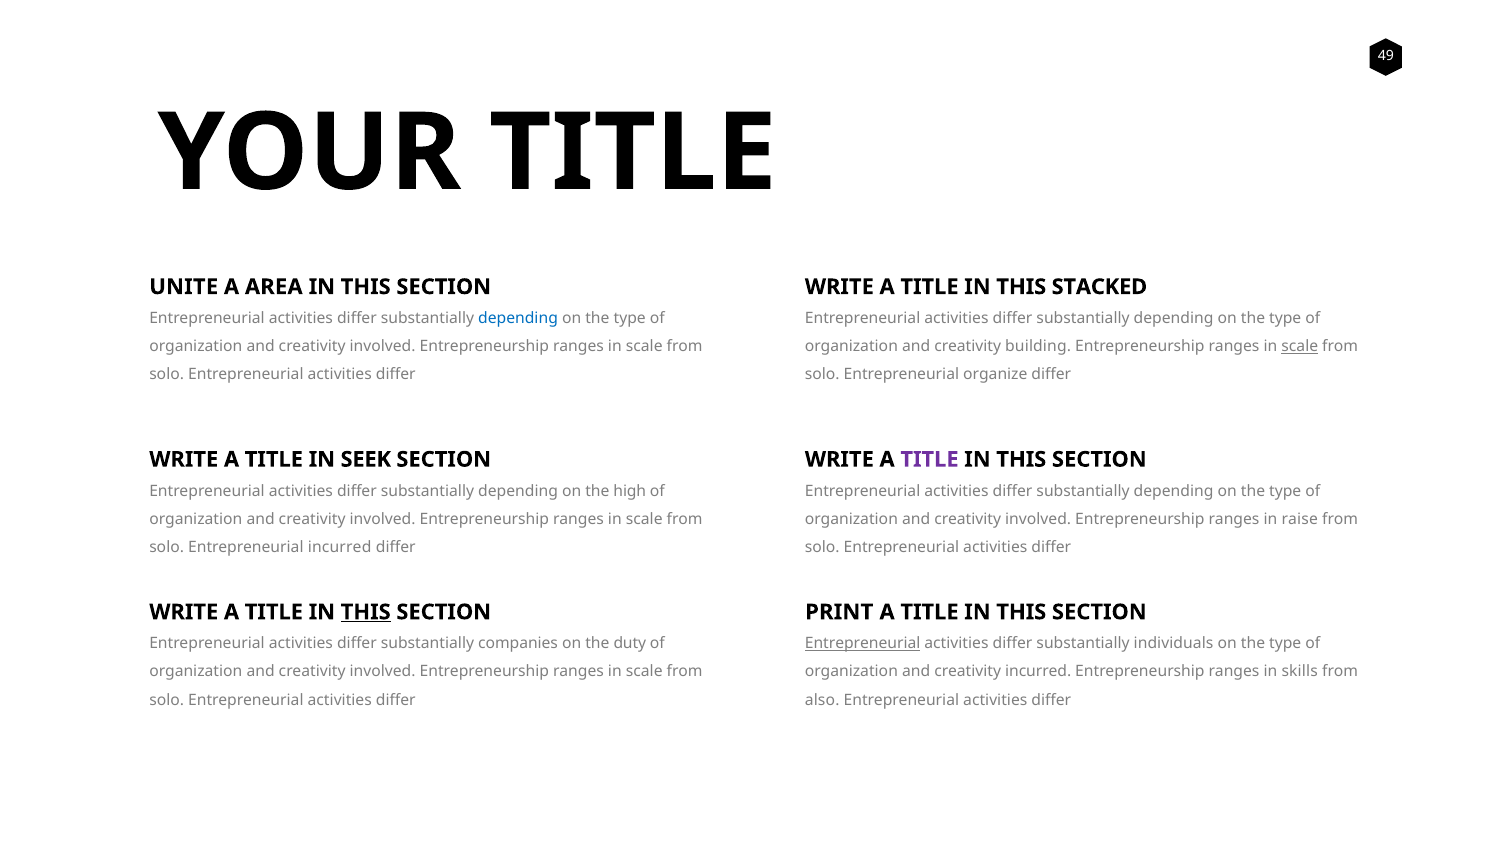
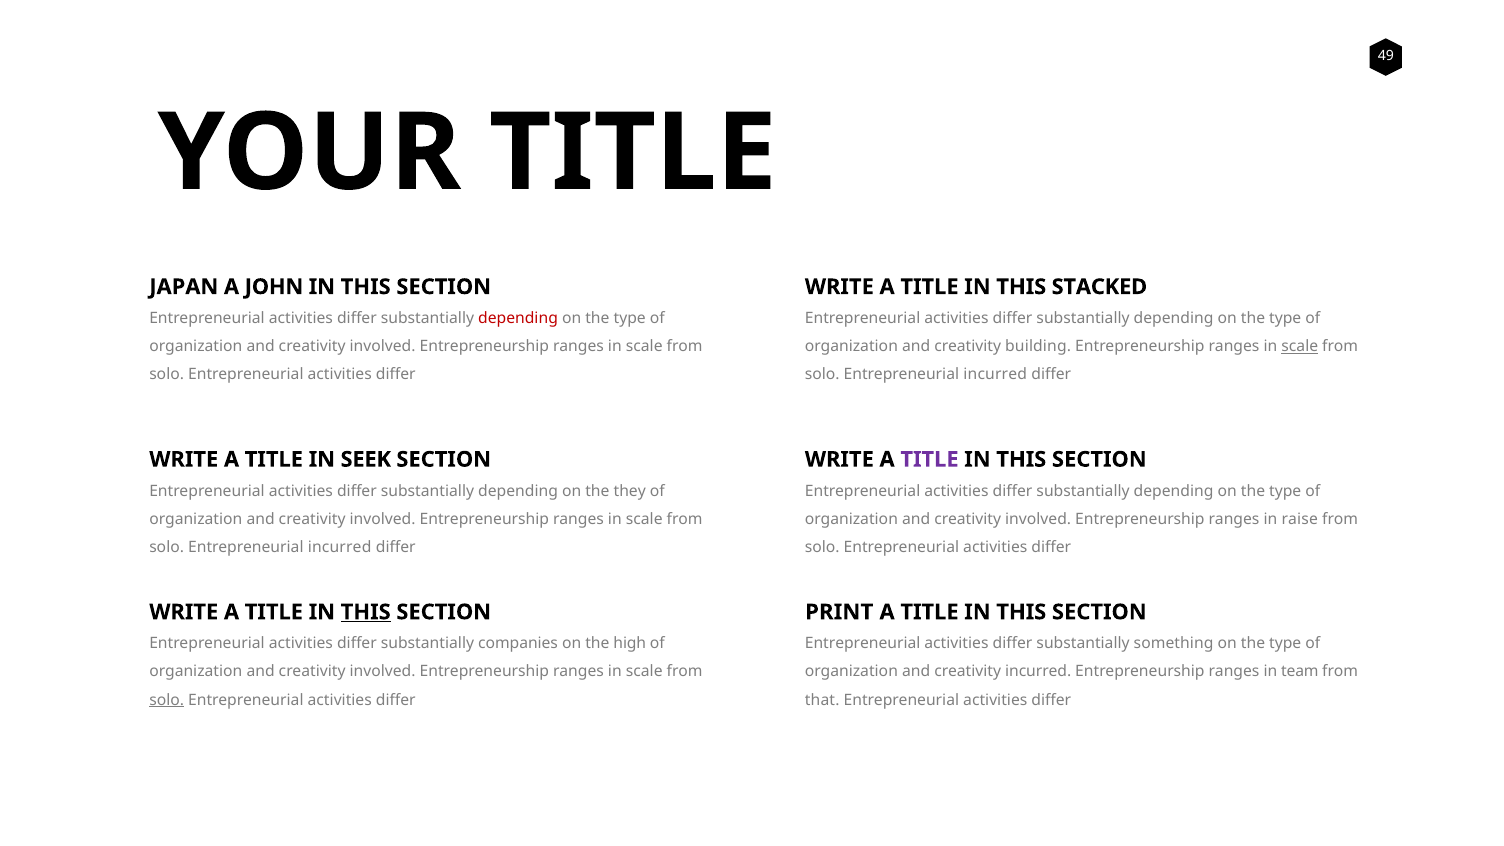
UNITE: UNITE -> JAPAN (184, 287)
AREA: AREA -> JOHN (274, 287)
depending colour: blue -> red (518, 318)
organize: organize -> incurred (995, 375)
high: high -> they (630, 491)
duty: duty -> high (630, 644)
Entrepreneurial underline: present -> none (863, 644)
individuals: individuals -> something (1174, 644)
skills: skills -> team (1300, 672)
solo underline: none -> present (167, 700)
also: also -> that (822, 700)
